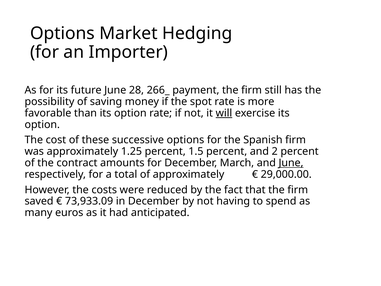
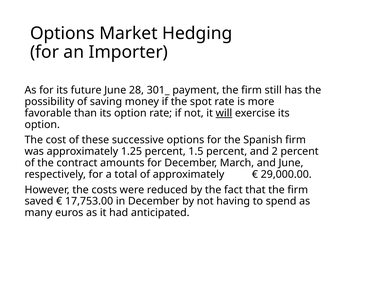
266_: 266_ -> 301_ (158, 90)
June underline: present -> none (291, 163)
73,933.09: 73,933.09 -> 17,753.00 (89, 201)
